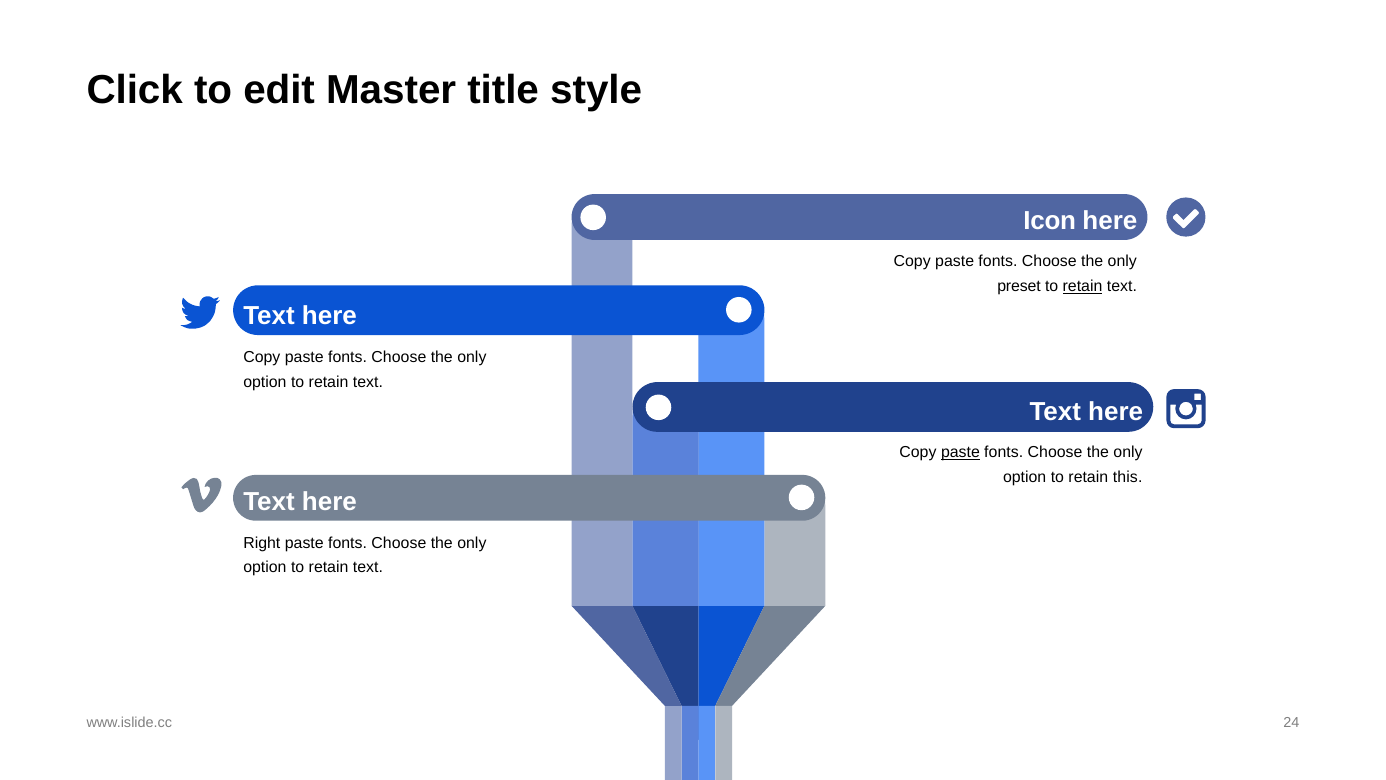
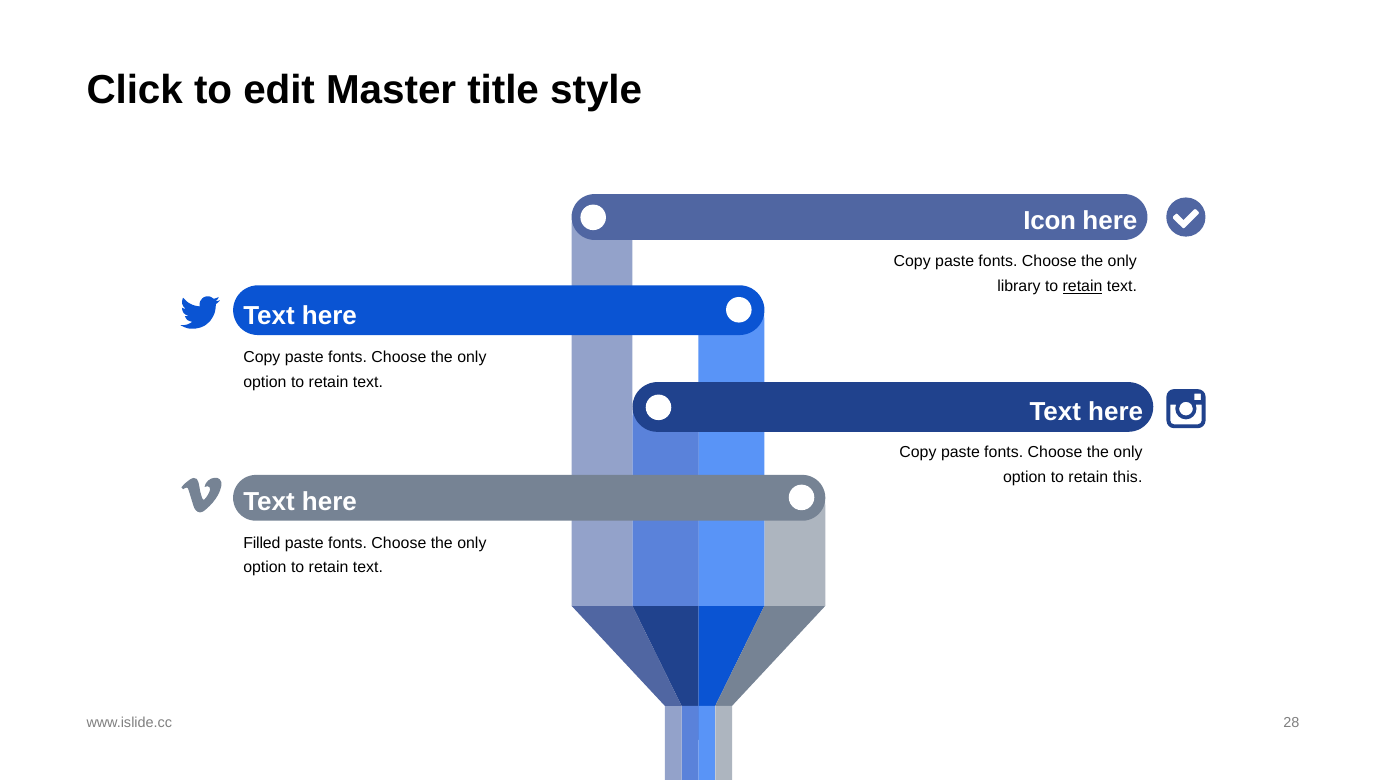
preset: preset -> library (1019, 286)
paste underline: present -> none (960, 452)
Right: Right -> Filled (262, 543)
24: 24 -> 28 (1291, 722)
